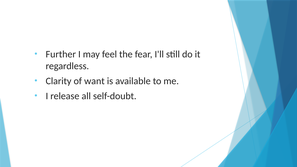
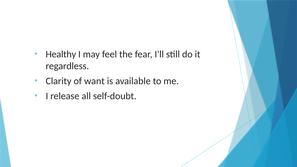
Further: Further -> Healthy (61, 54)
